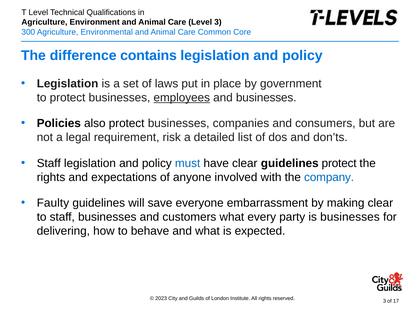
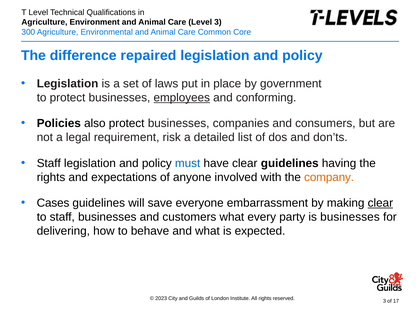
contains: contains -> repaired (148, 56)
and businesses: businesses -> conforming (266, 98)
guidelines protect: protect -> having (339, 163)
company colour: blue -> orange (329, 177)
Faulty: Faulty -> Cases (53, 203)
clear underline: none -> present (380, 203)
